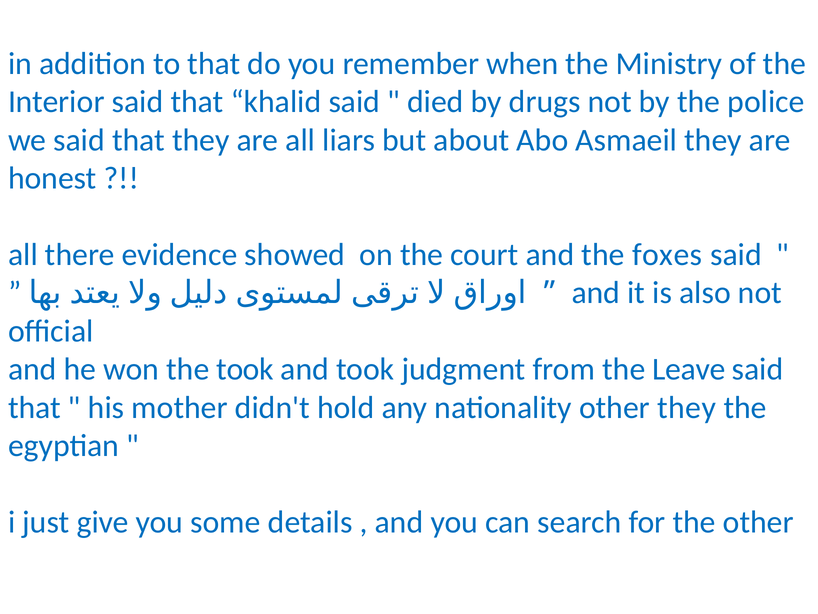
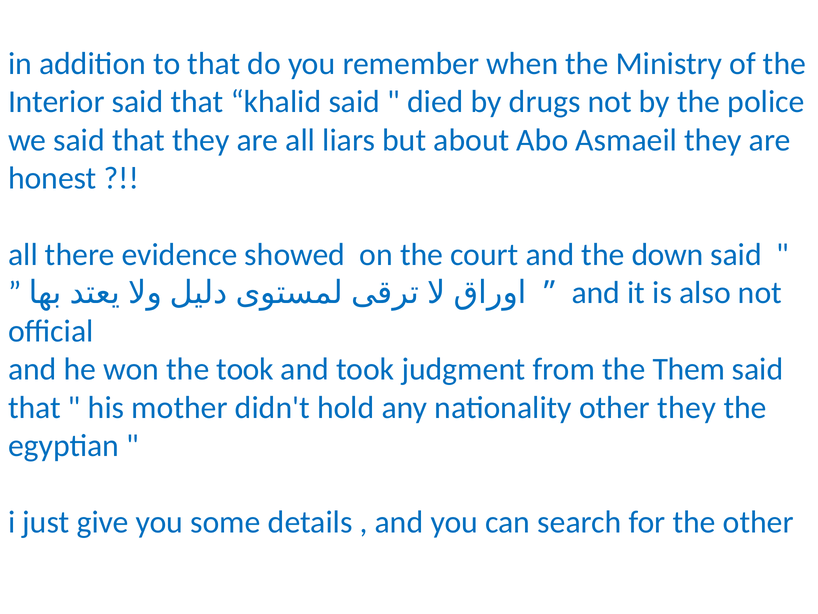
foxes: foxes -> down (668, 254)
Leave: Leave -> Them (689, 369)
